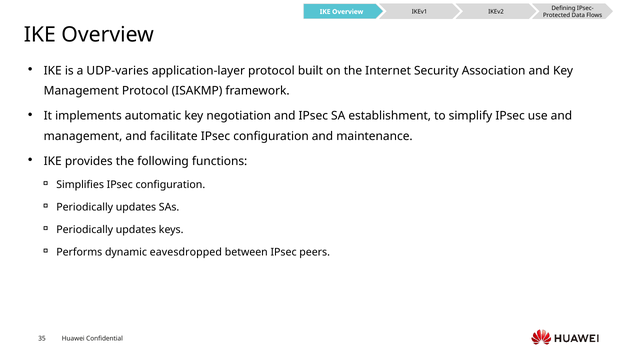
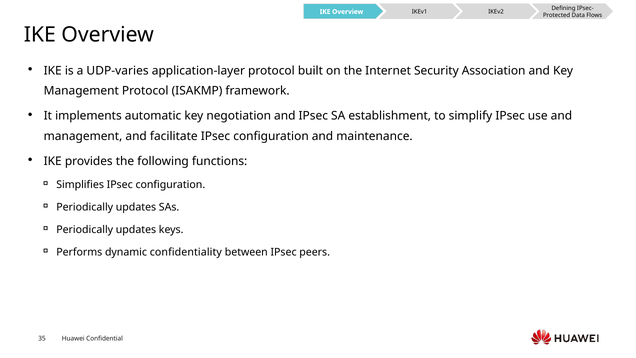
eavesdropped: eavesdropped -> confidentiality (186, 252)
